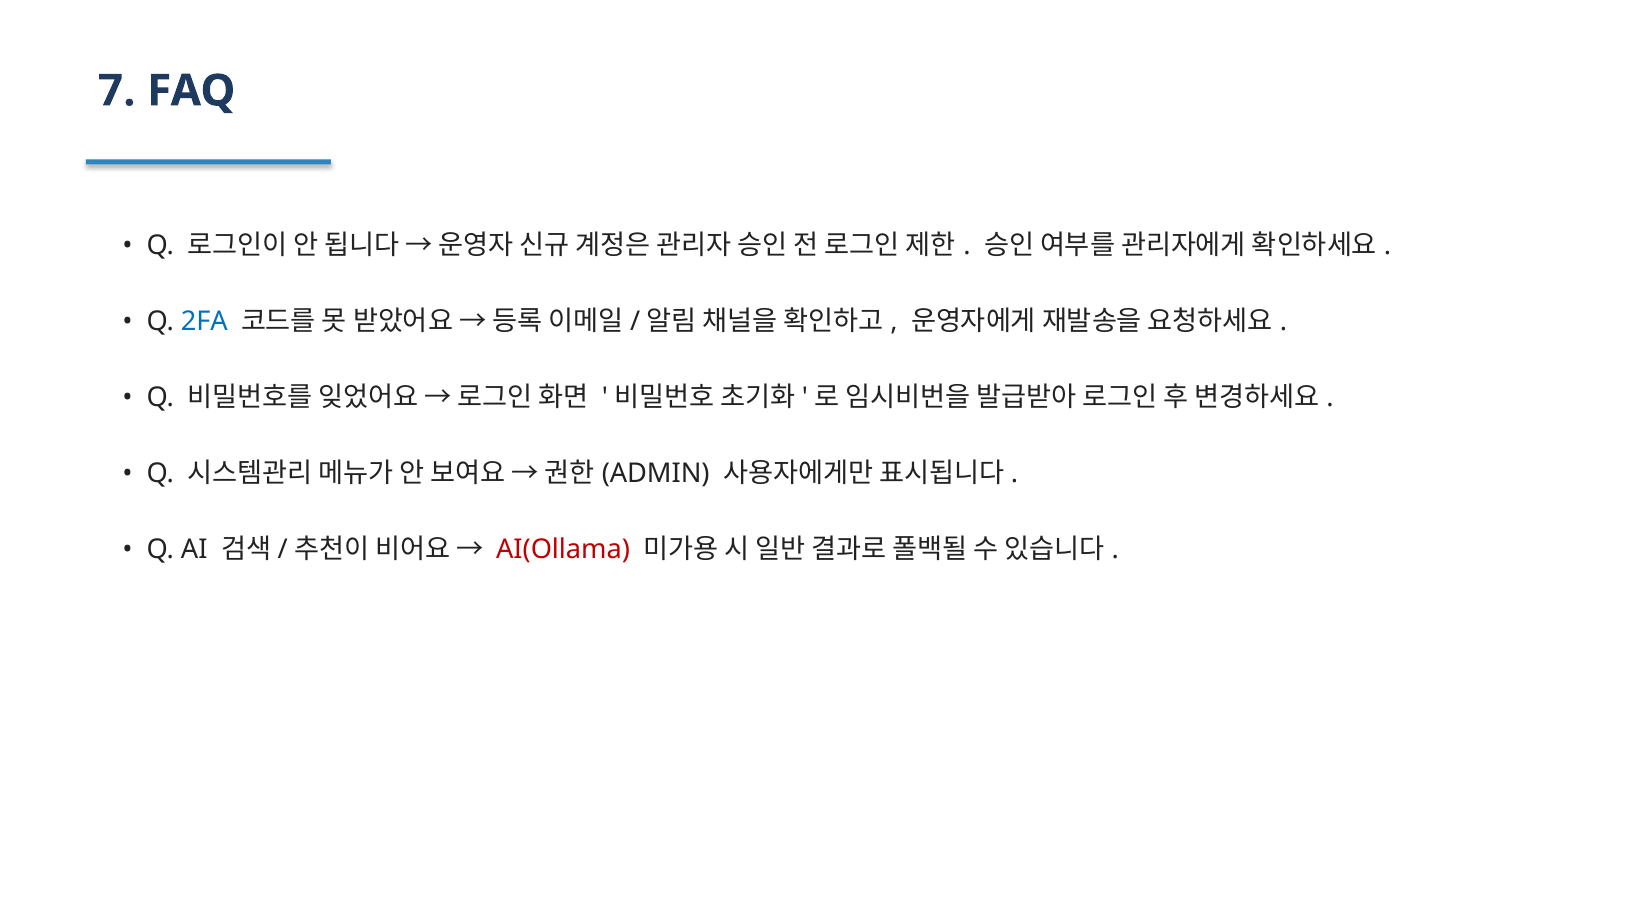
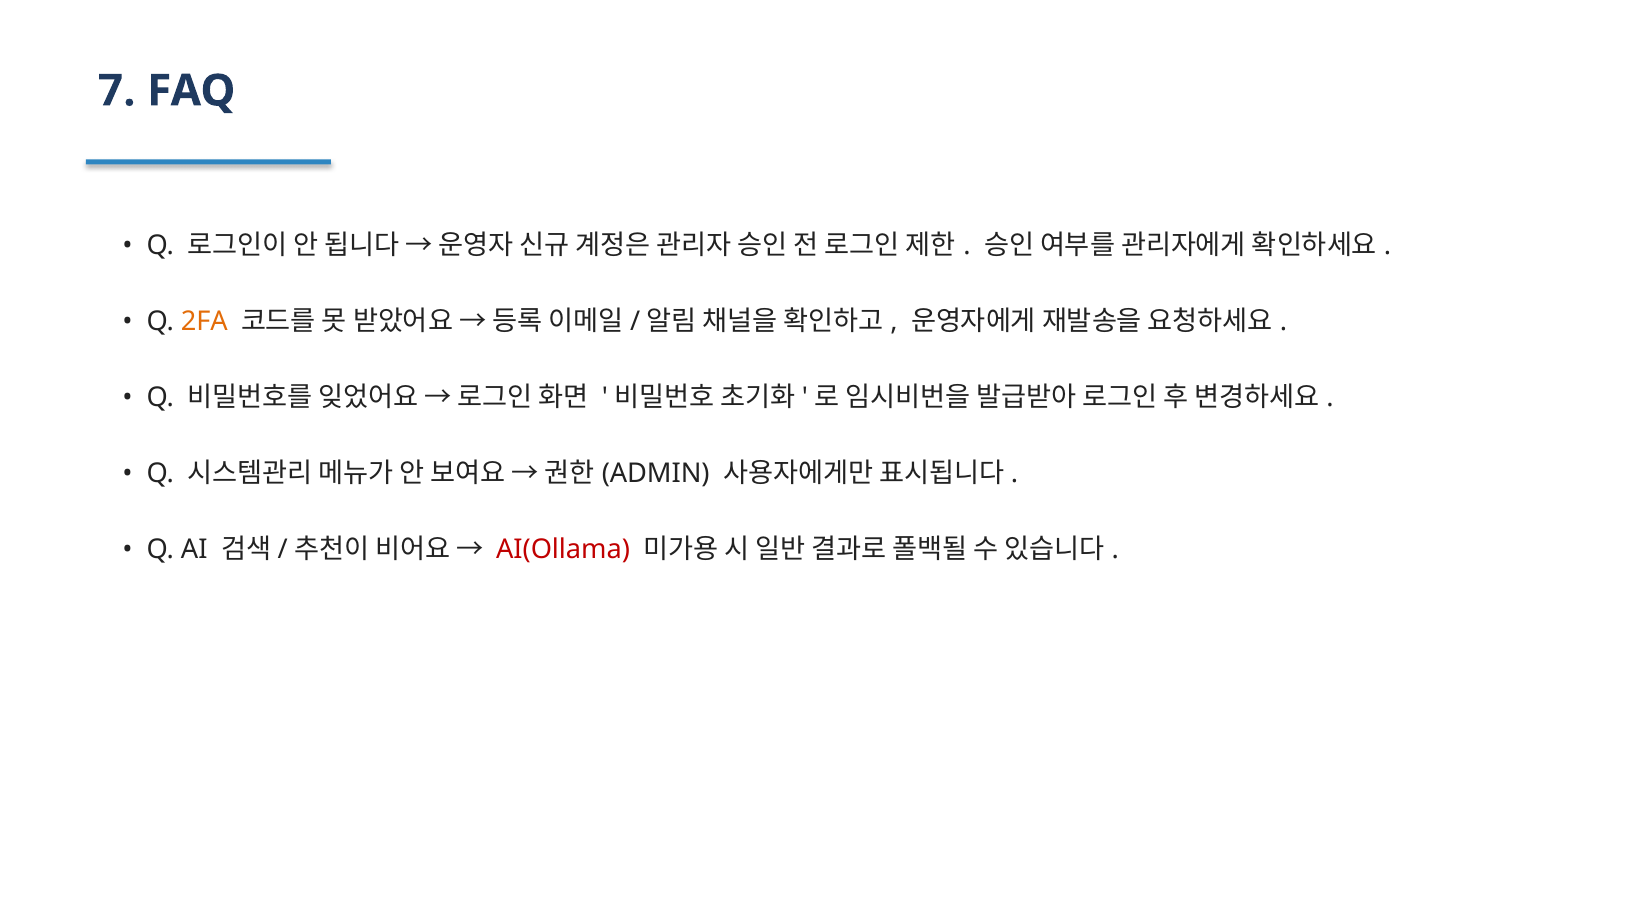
2FA colour: blue -> orange (204, 321)
